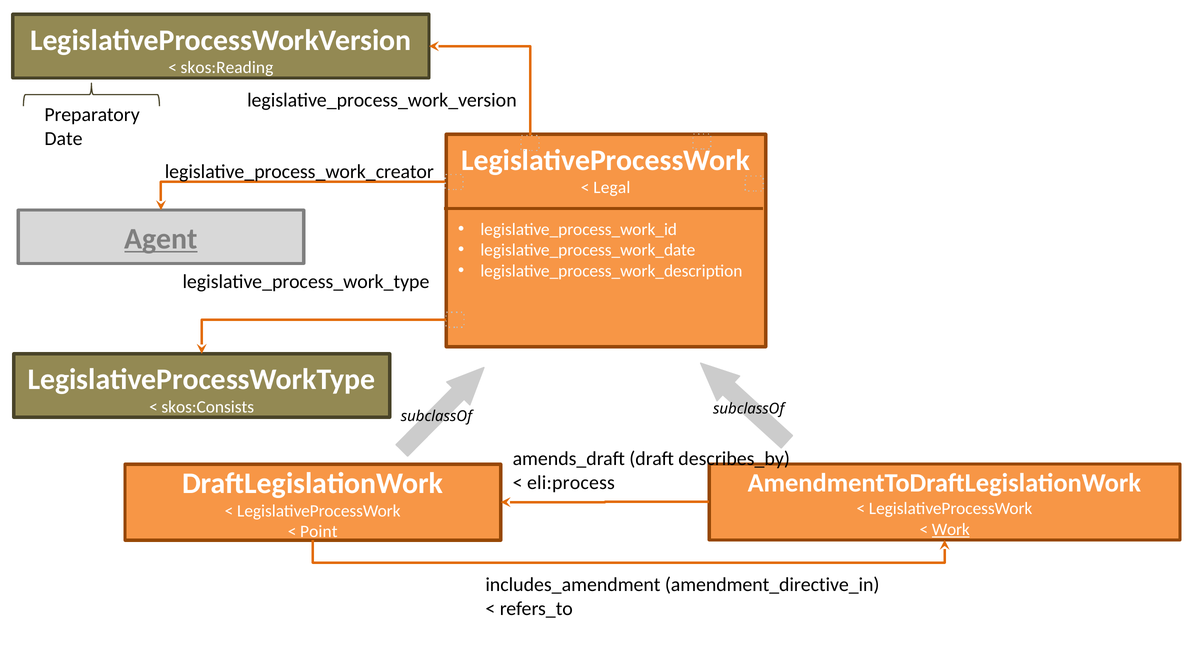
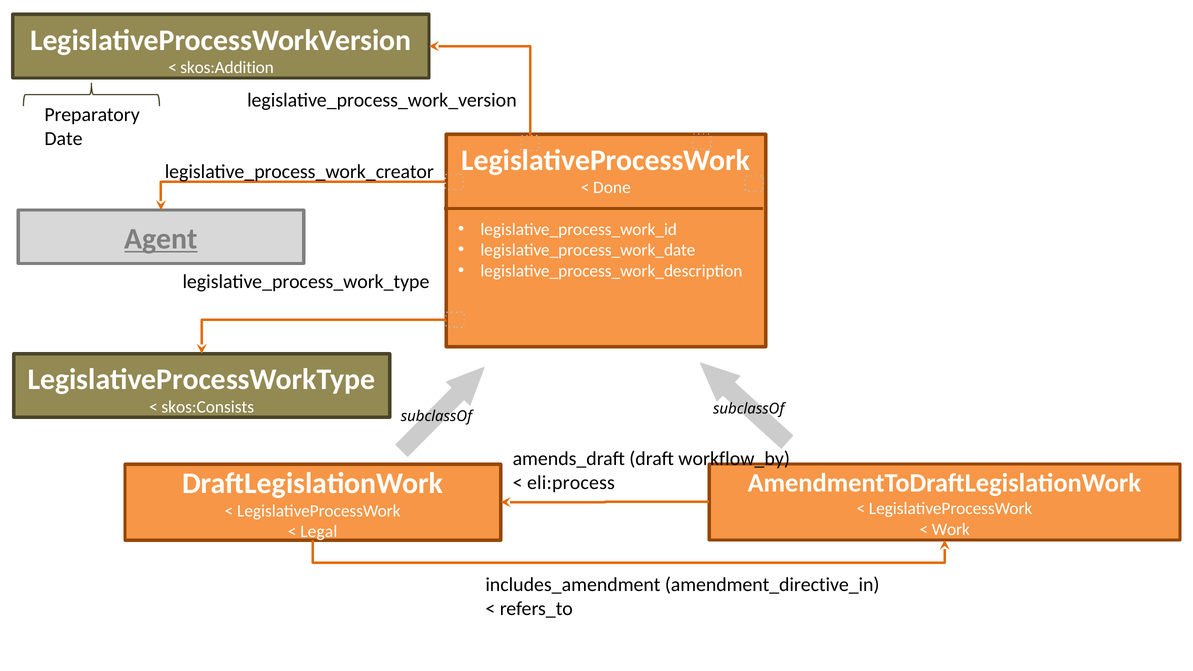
skos:Reading: skos:Reading -> skos:Addition (227, 68)
Legal: Legal -> Done (612, 188)
describes_by: describes_by -> workflow_by (734, 459)
Work underline: present -> none (951, 530)
Point: Point -> Legal (319, 532)
